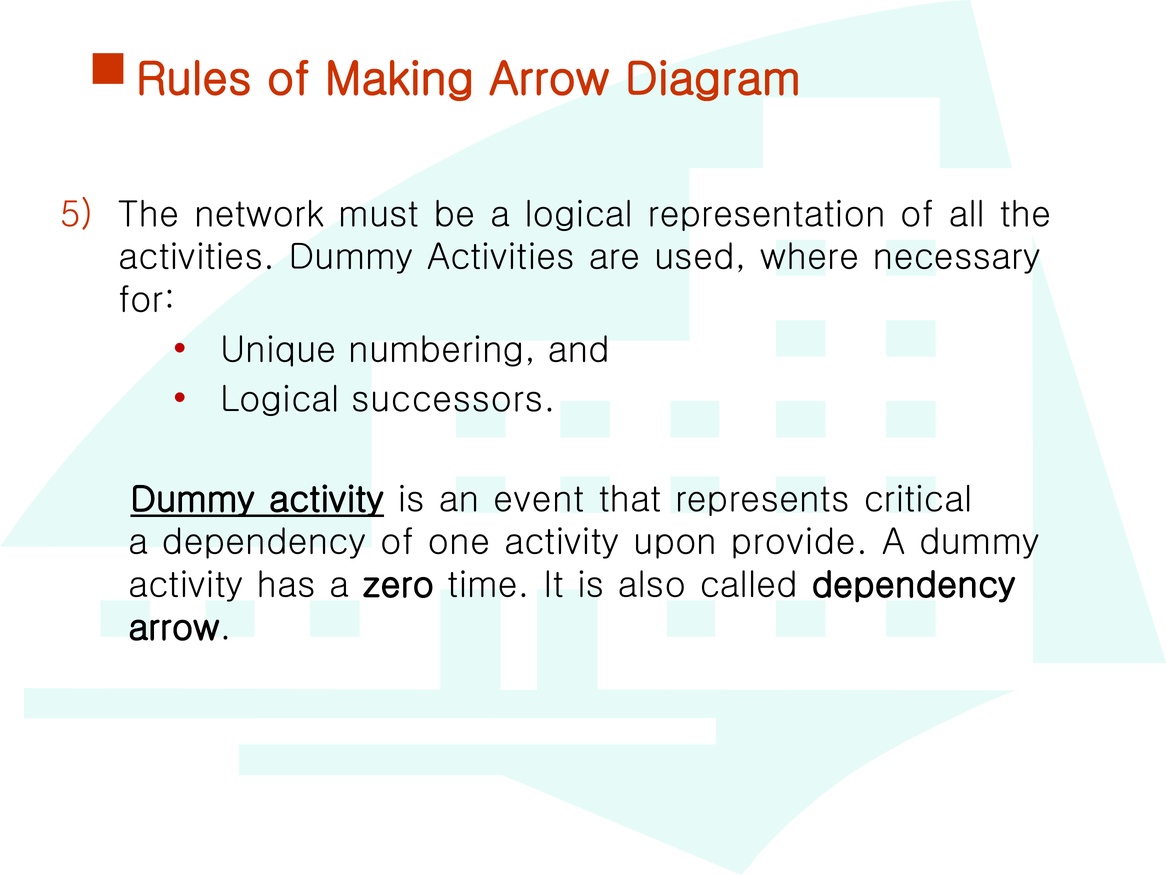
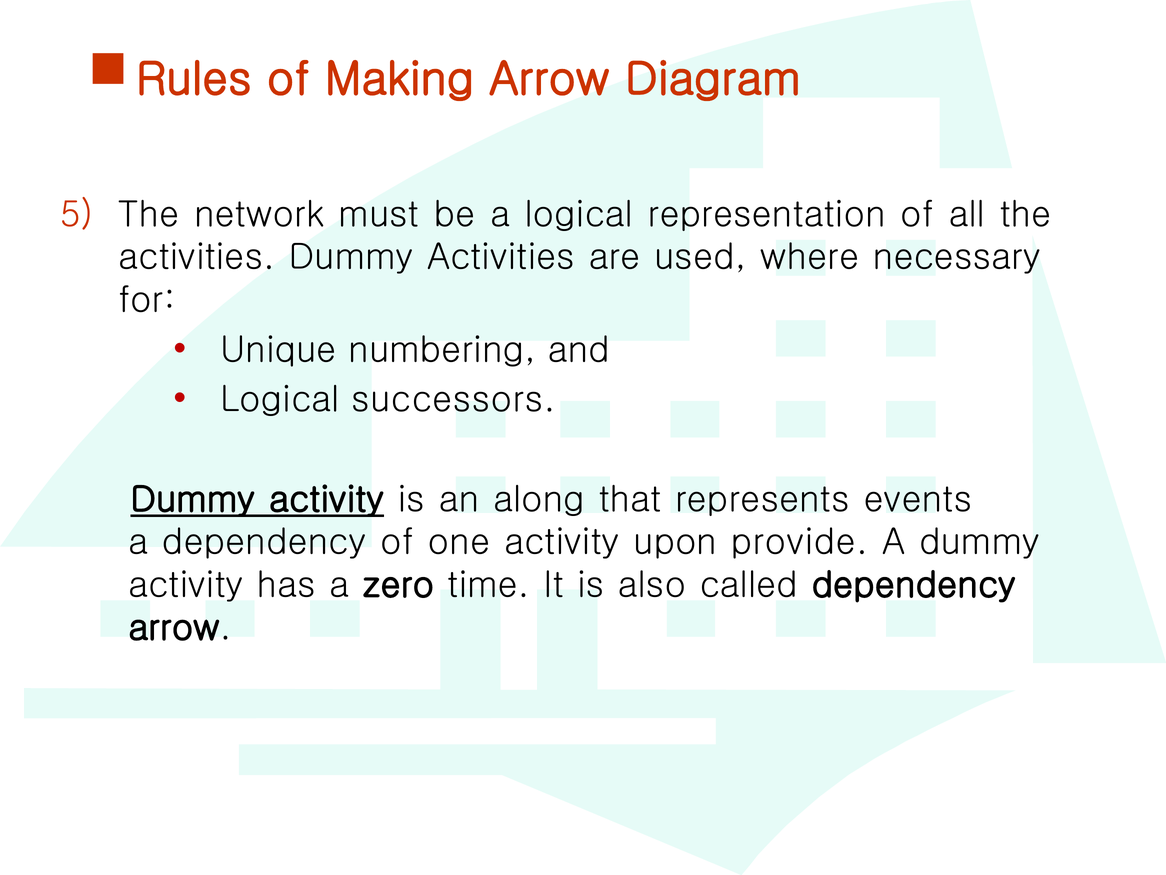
event: event -> along (539, 499)
critical: critical -> events (918, 499)
